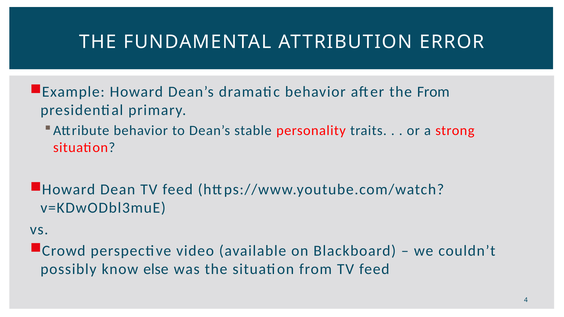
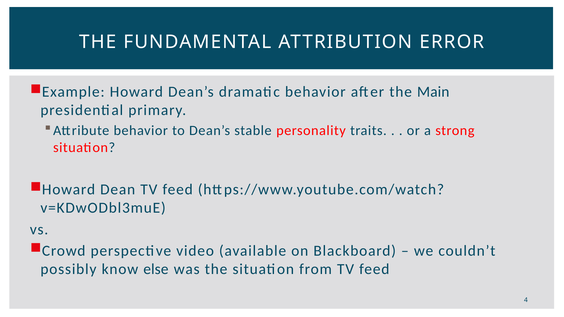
the From: From -> Main (433, 92)
